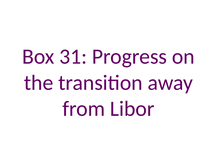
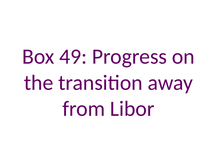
31: 31 -> 49 (73, 56)
